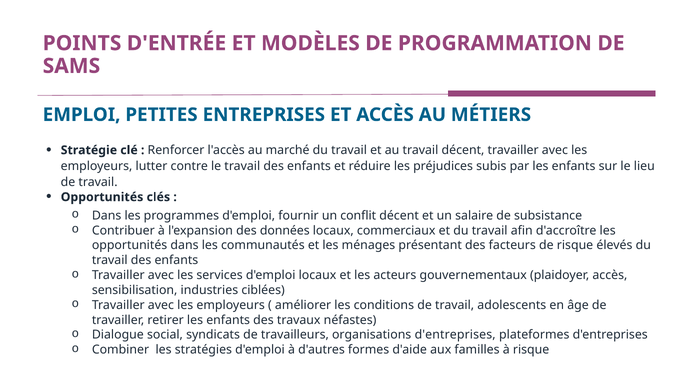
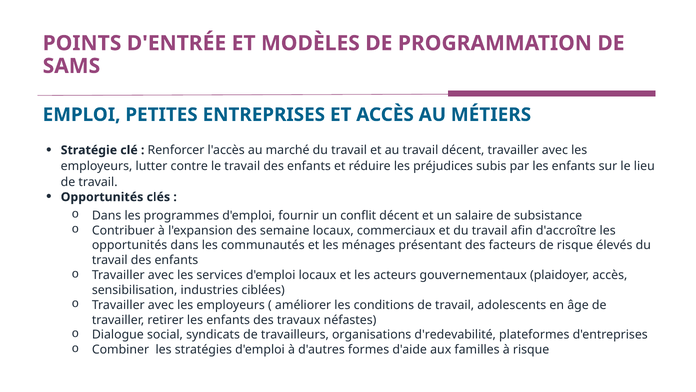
données: données -> semaine (285, 230)
organisations d'entreprises: d'entreprises -> d'redevabilité (455, 334)
